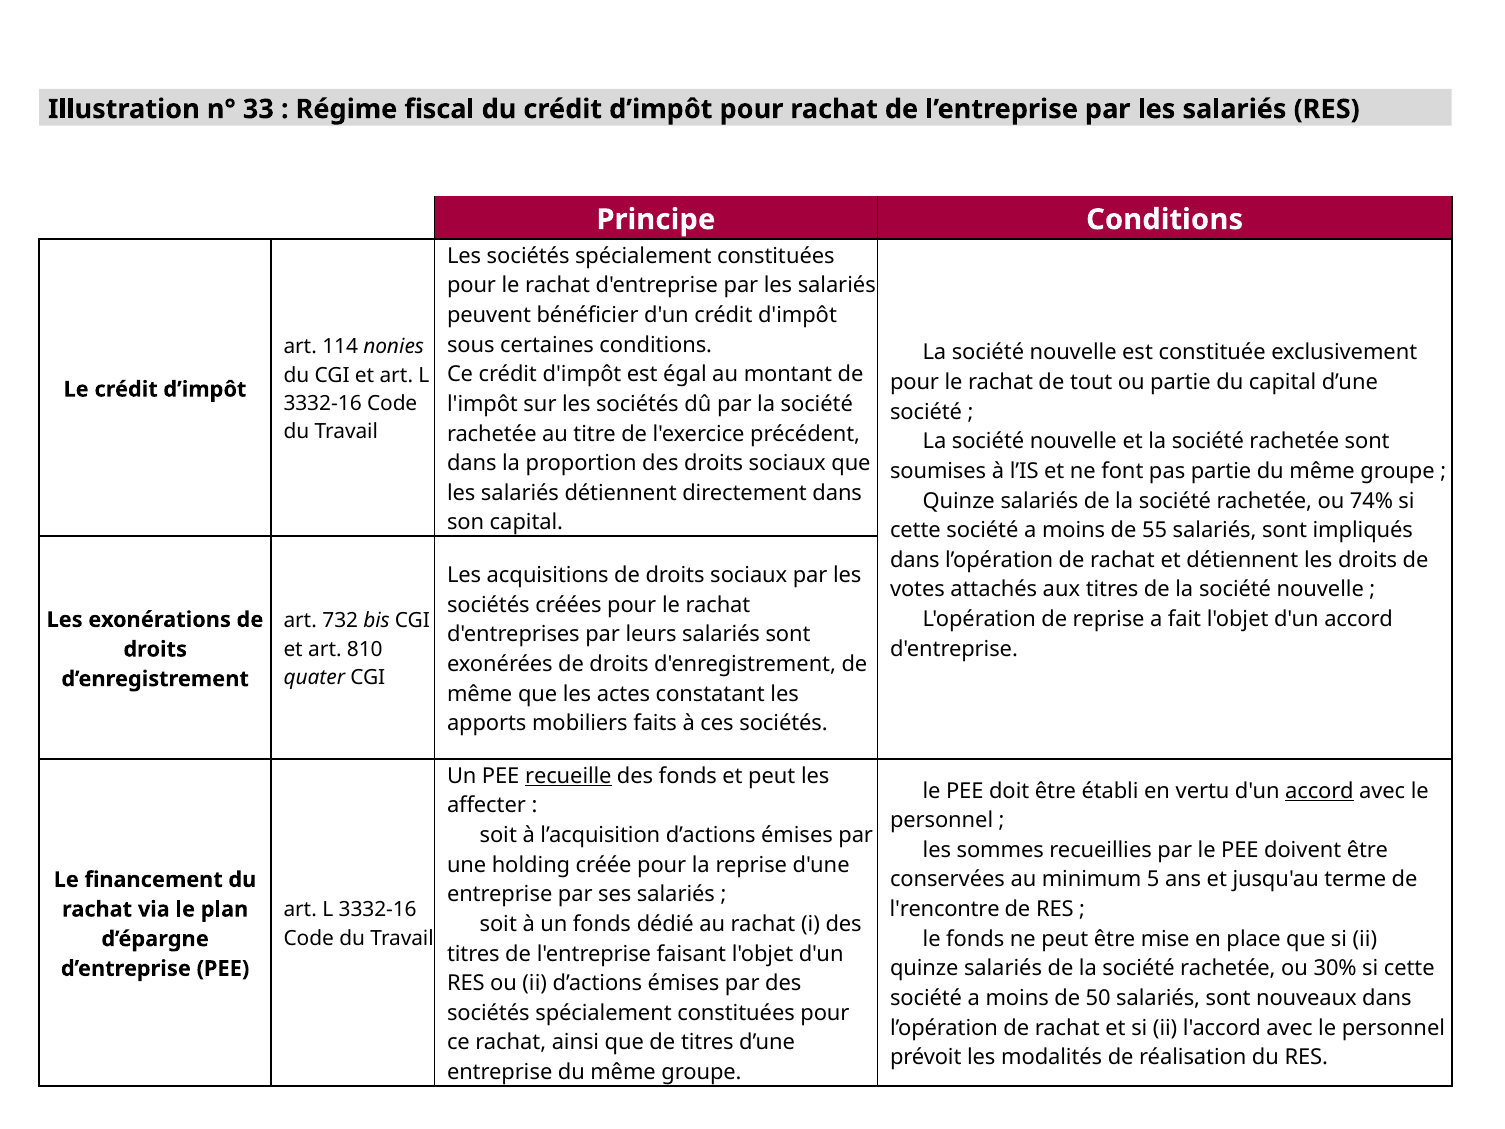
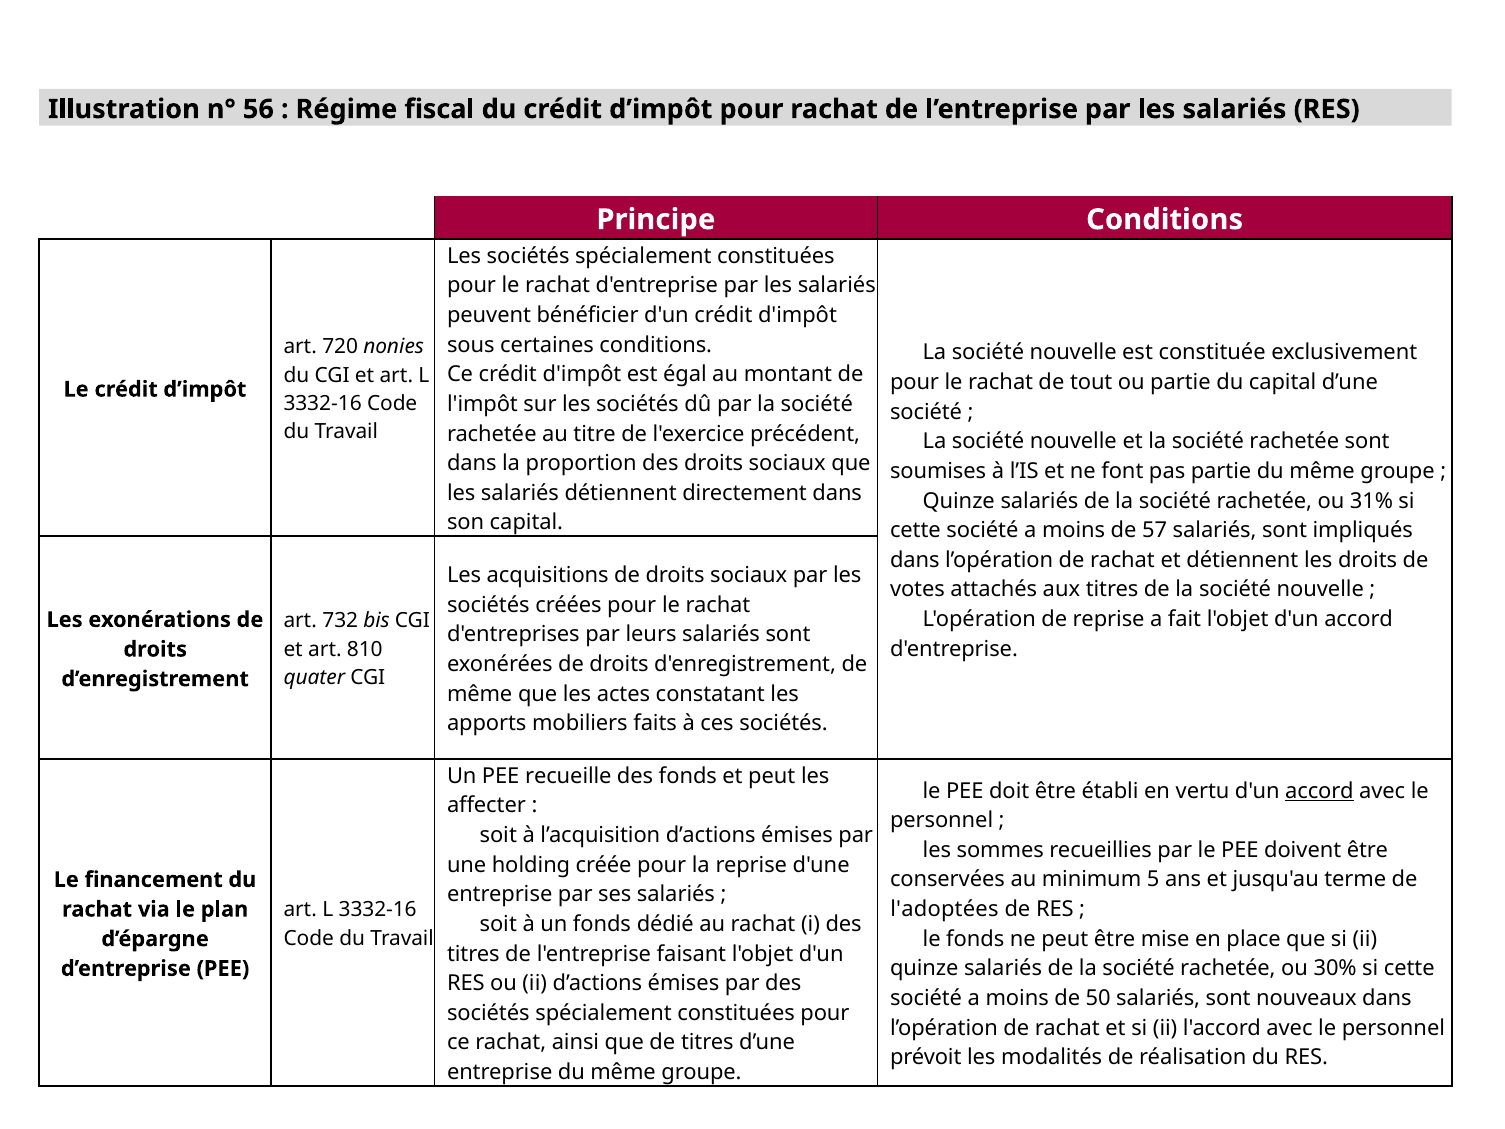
33: 33 -> 56 (258, 109)
114: 114 -> 720 (340, 347)
74%: 74% -> 31% (1371, 501)
55: 55 -> 57 (1155, 530)
recueille underline: present -> none (568, 776)
l'rencontre: l'rencontre -> l'adoptées (944, 909)
